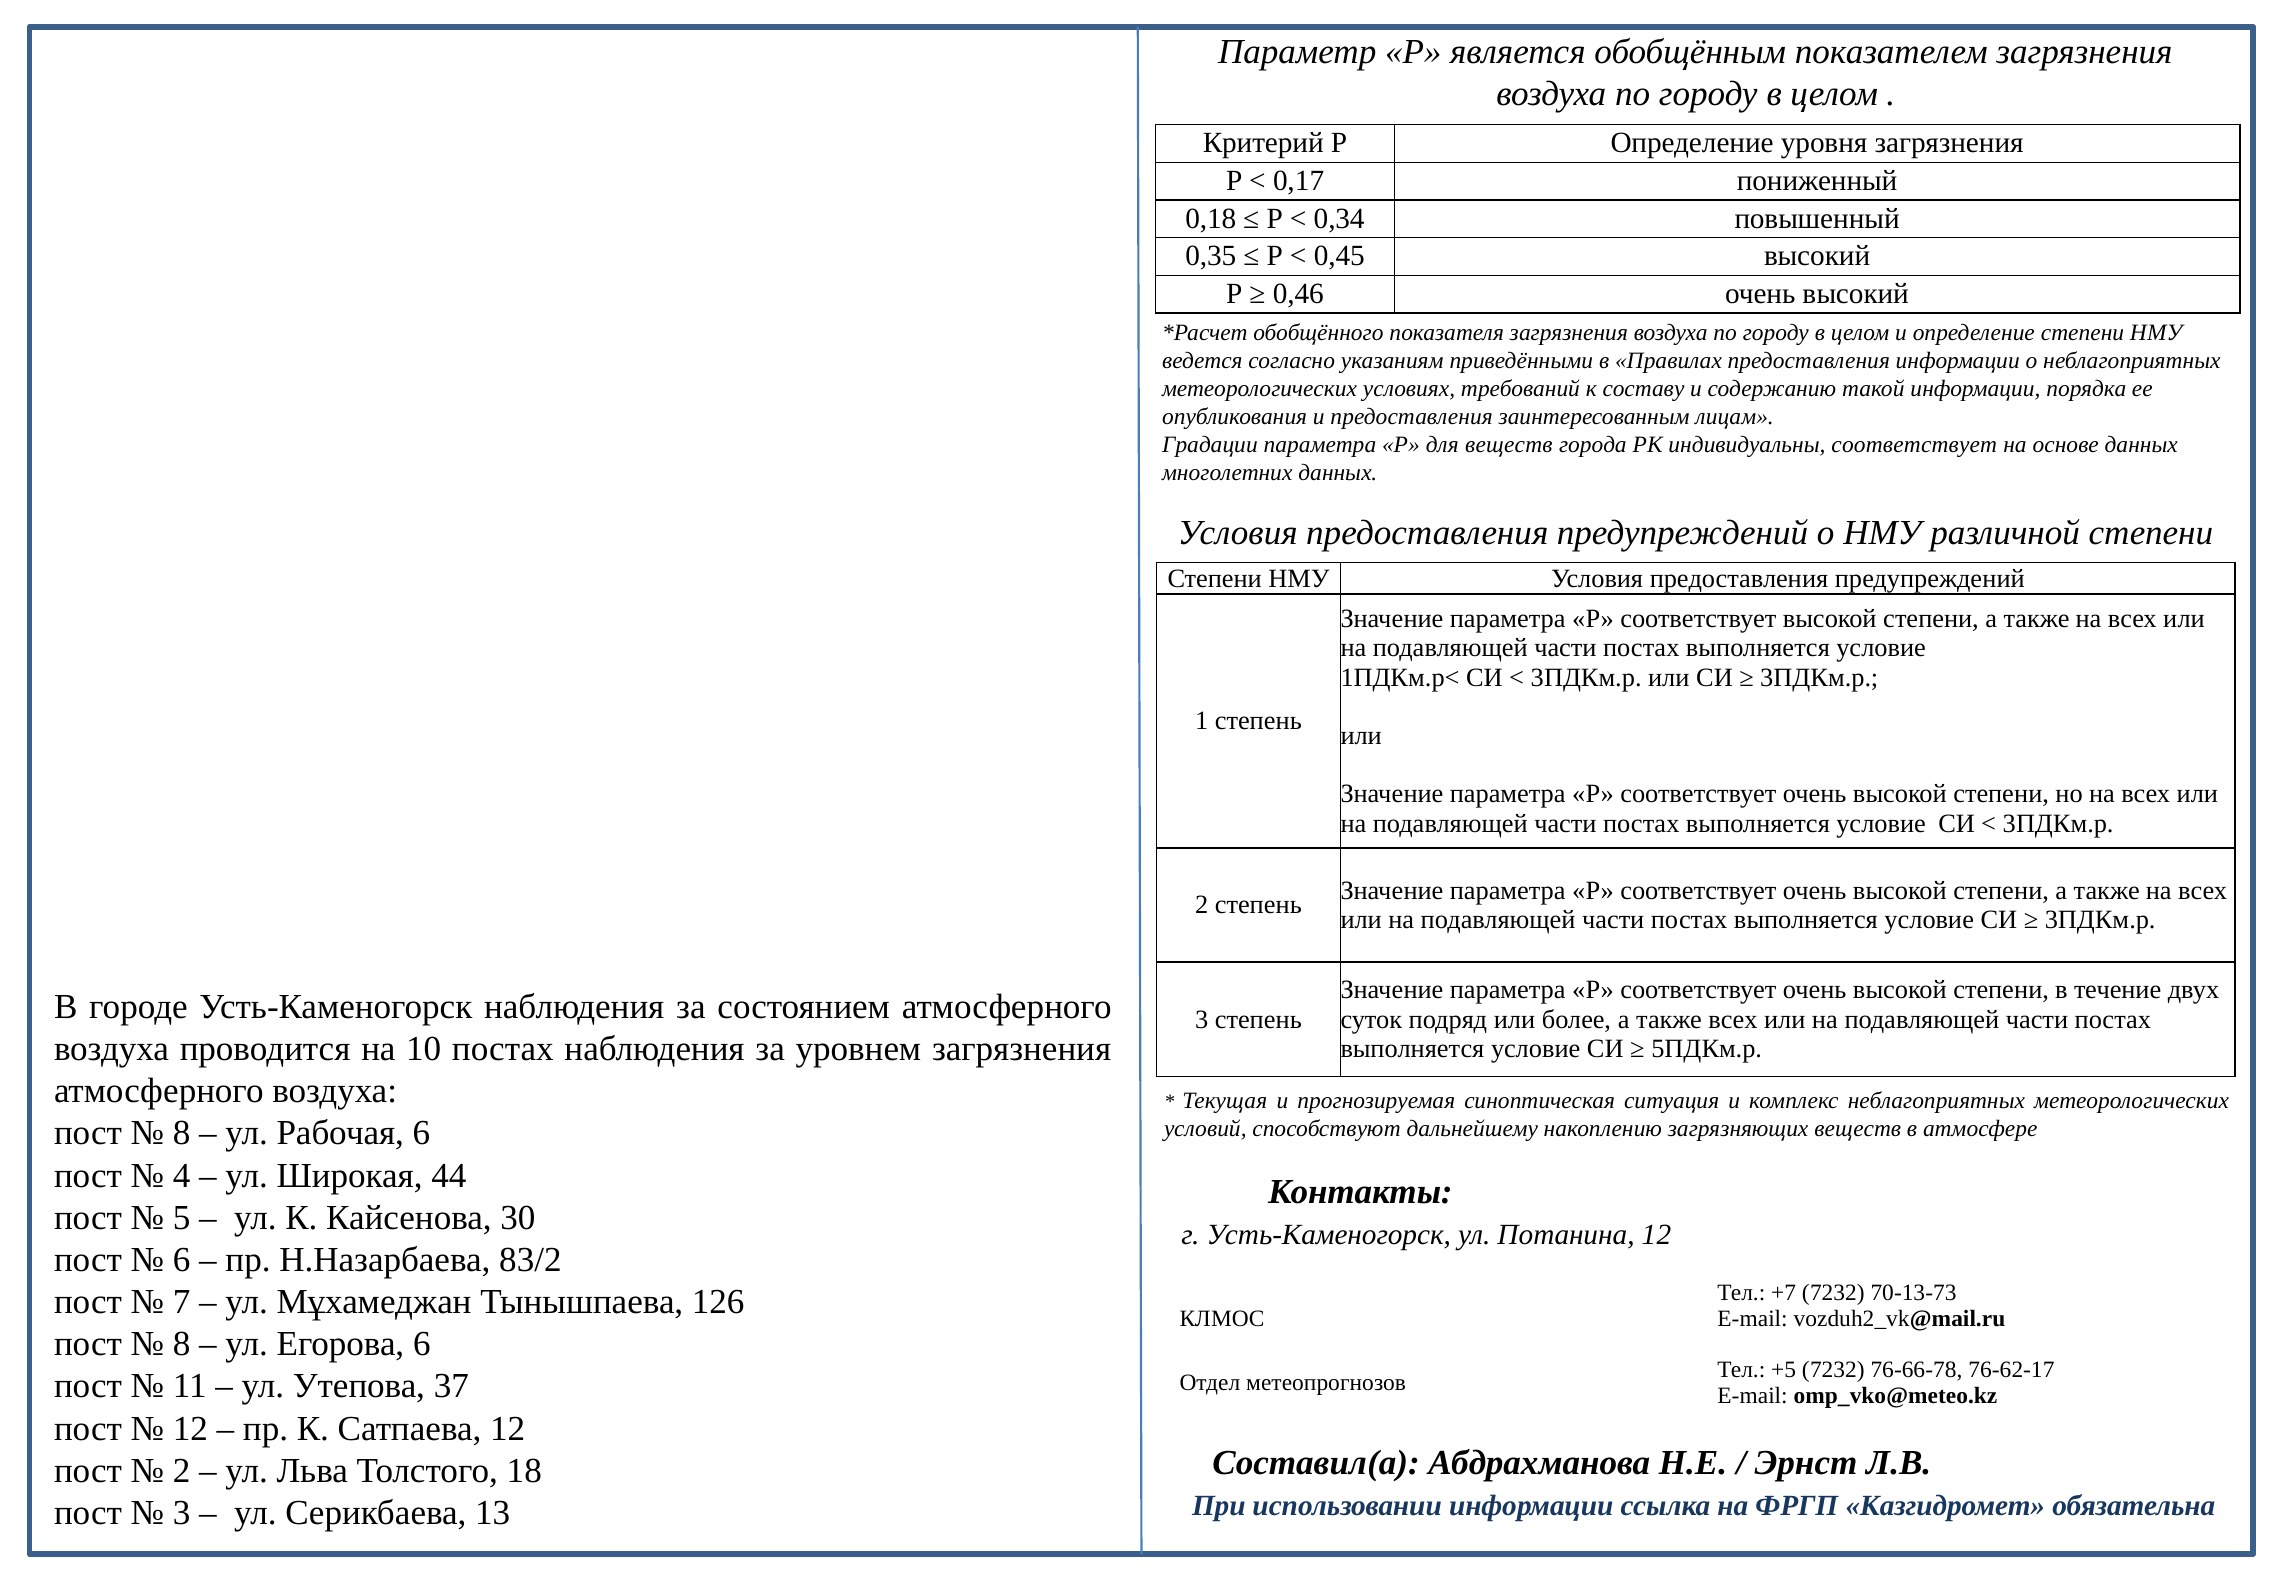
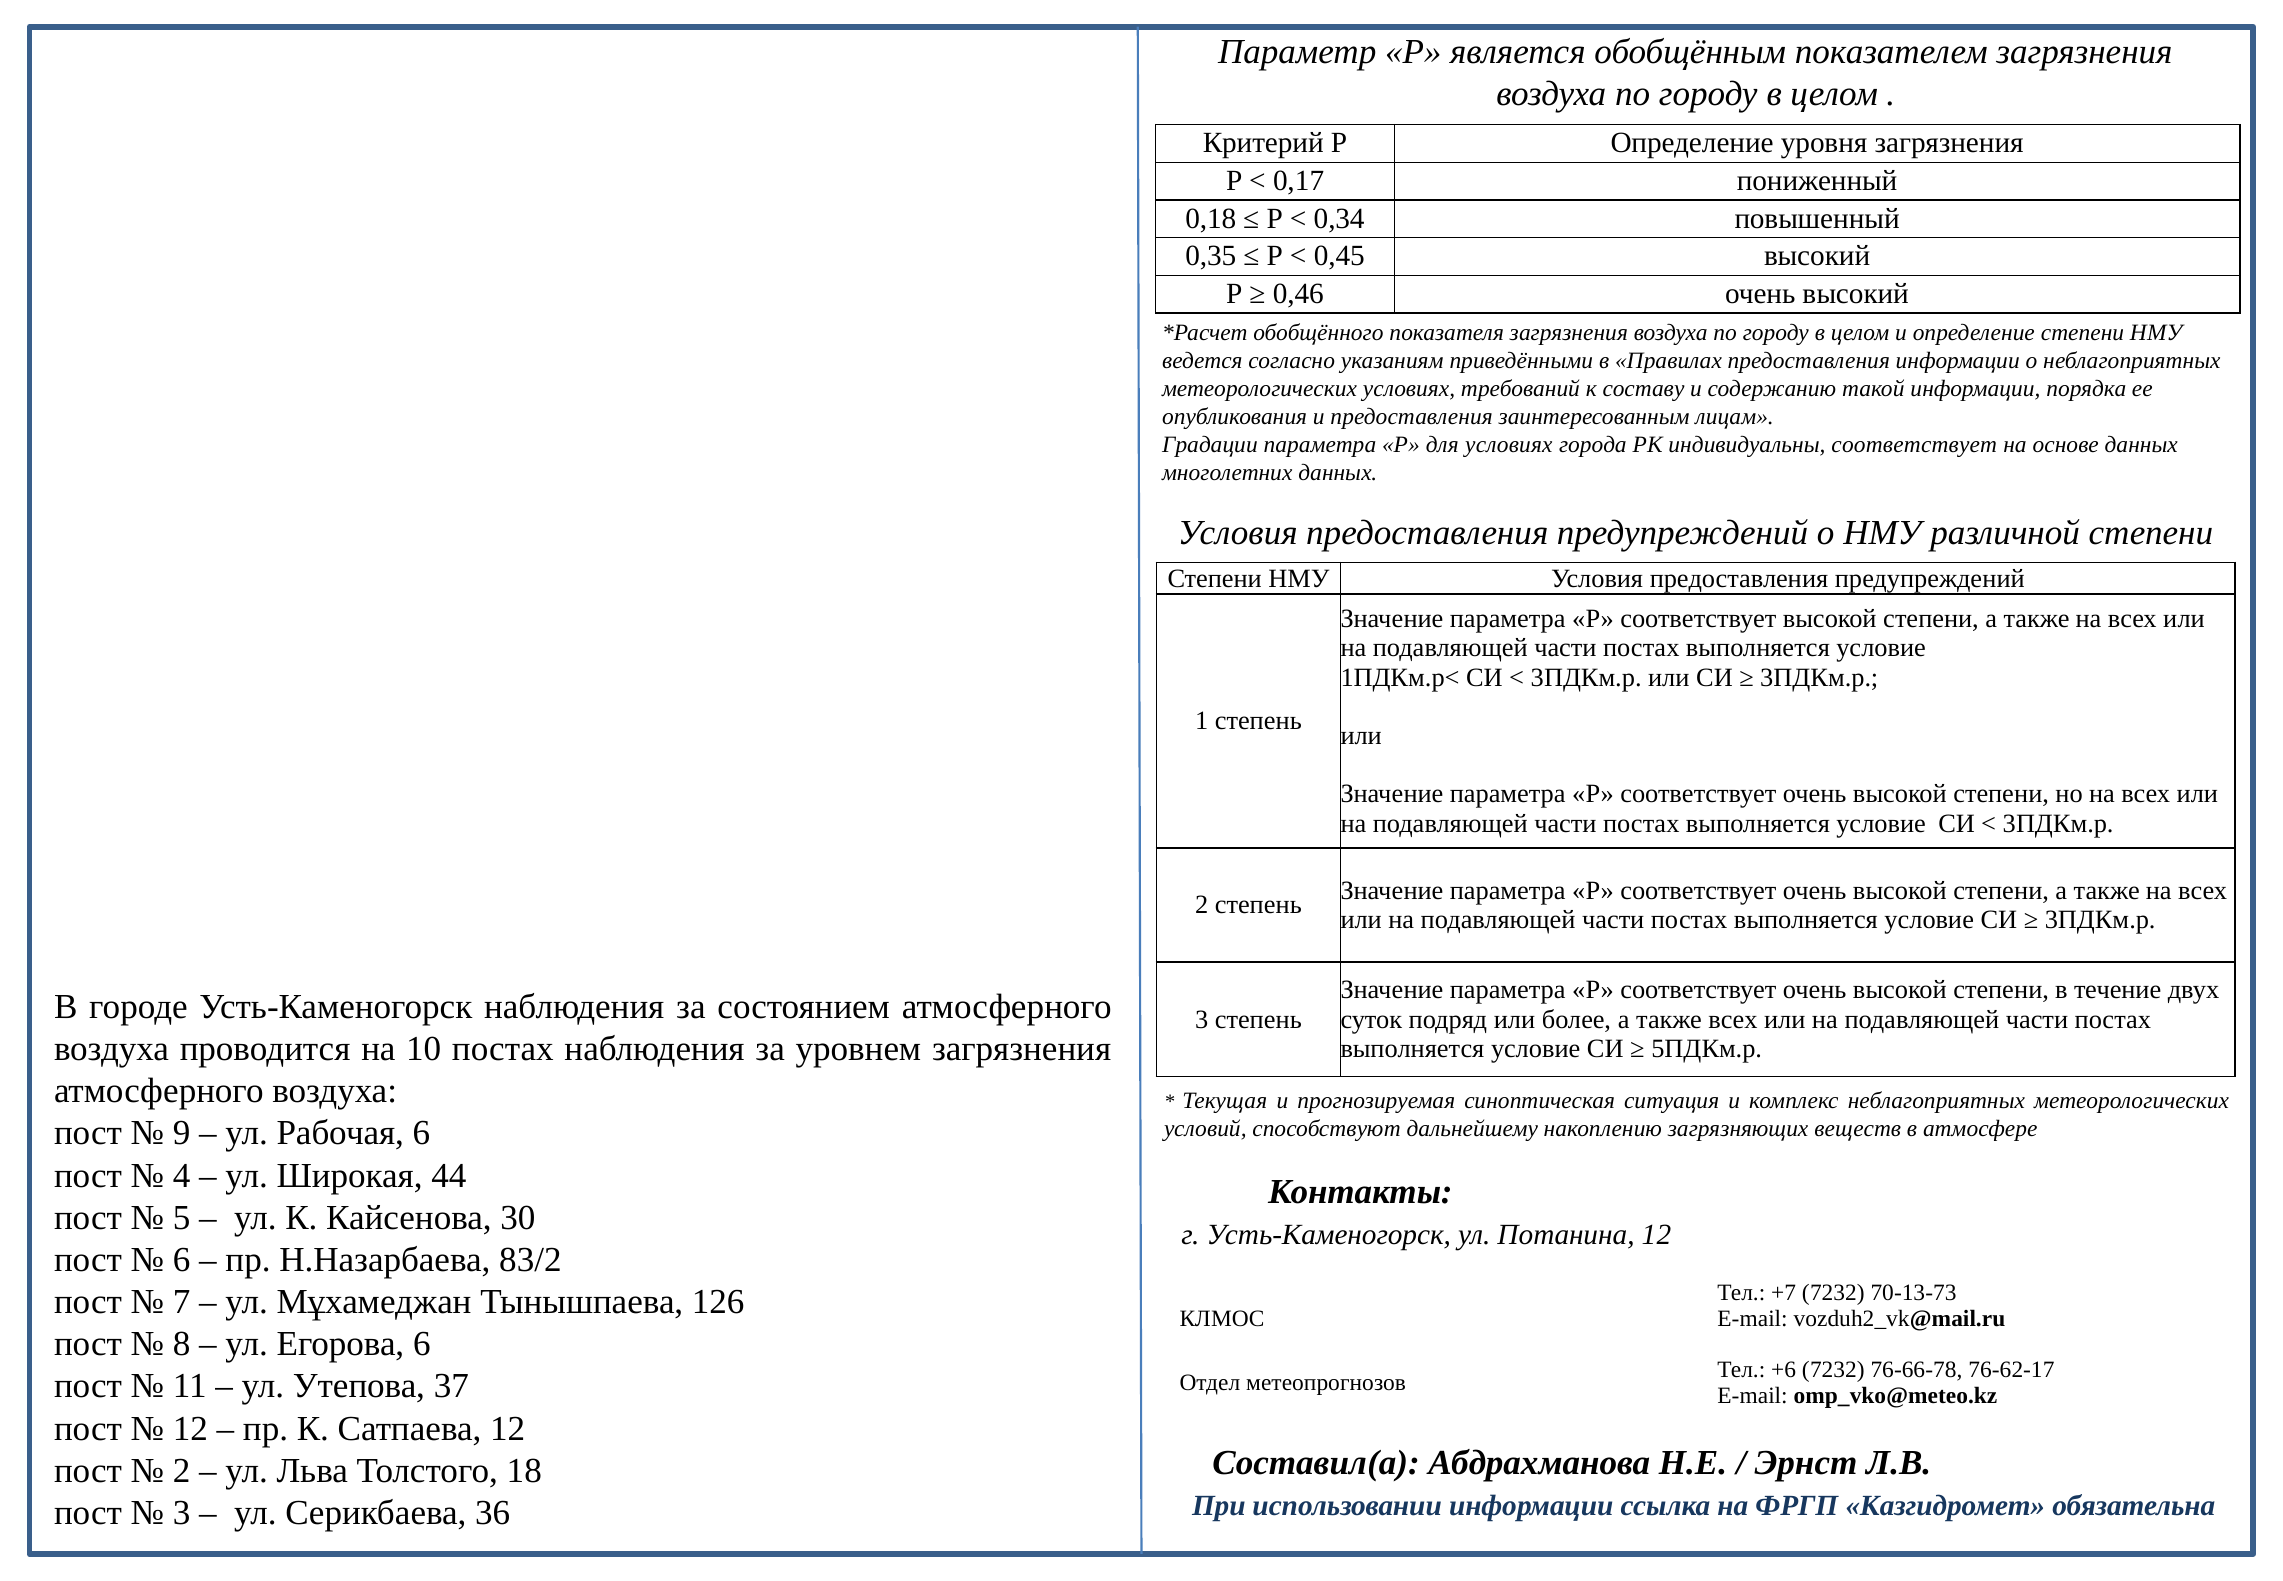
для веществ: веществ -> условиях (1509, 445)
8: 8 -> 9 (182, 1133)
+5: +5 -> +6 (1784, 1370)
13: 13 -> 36 (493, 1512)
